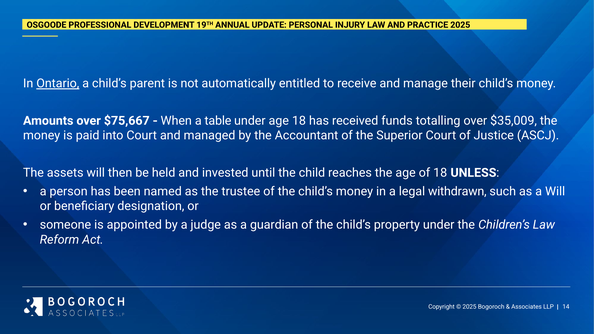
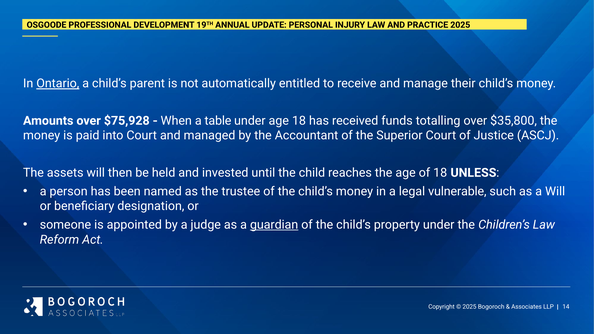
$75,667: $75,667 -> $75,928 (127, 121)
$35,009: $35,009 -> $35,800 (514, 121)
withdrawn: withdrawn -> vulnerable (457, 191)
guardian underline: none -> present (274, 225)
